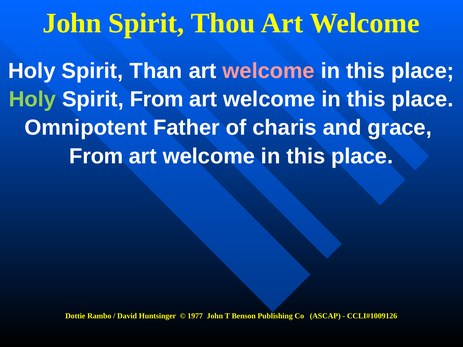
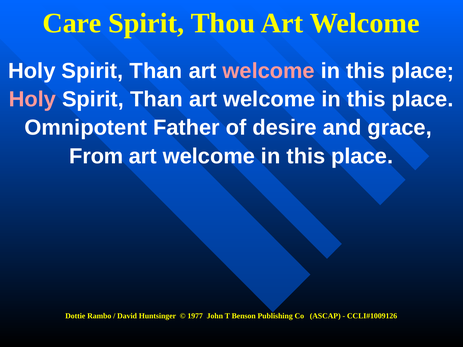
John: John -> Care (72, 23)
Holy colour: light green -> pink (32, 99)
From: From -> Than (156, 99)
charis: charis -> desire (285, 128)
